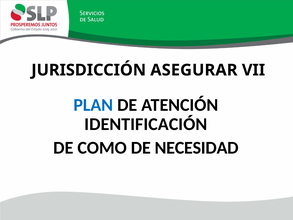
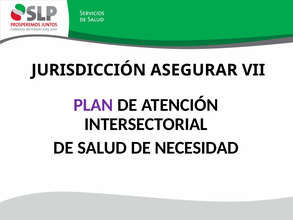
PLAN colour: blue -> purple (93, 105)
IDENTIFICACIÓN: IDENTIFICACIÓN -> INTERSECTORIAL (146, 124)
COMO: COMO -> SALUD (102, 148)
